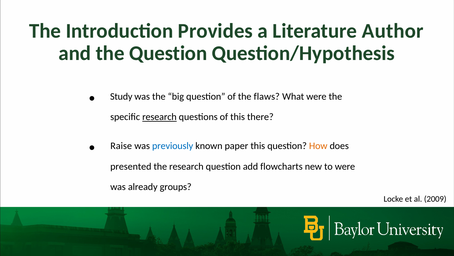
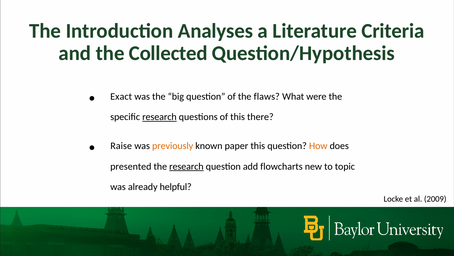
Provides: Provides -> Analyses (215, 31)
Author: Author -> Criteria (393, 31)
the Question: Question -> Collected (168, 53)
Study: Study -> Exact (121, 96)
previously colour: blue -> orange (173, 146)
research underline: none -> present (186, 166)
to were: were -> topic (345, 166)
groups: groups -> helpful (176, 187)
